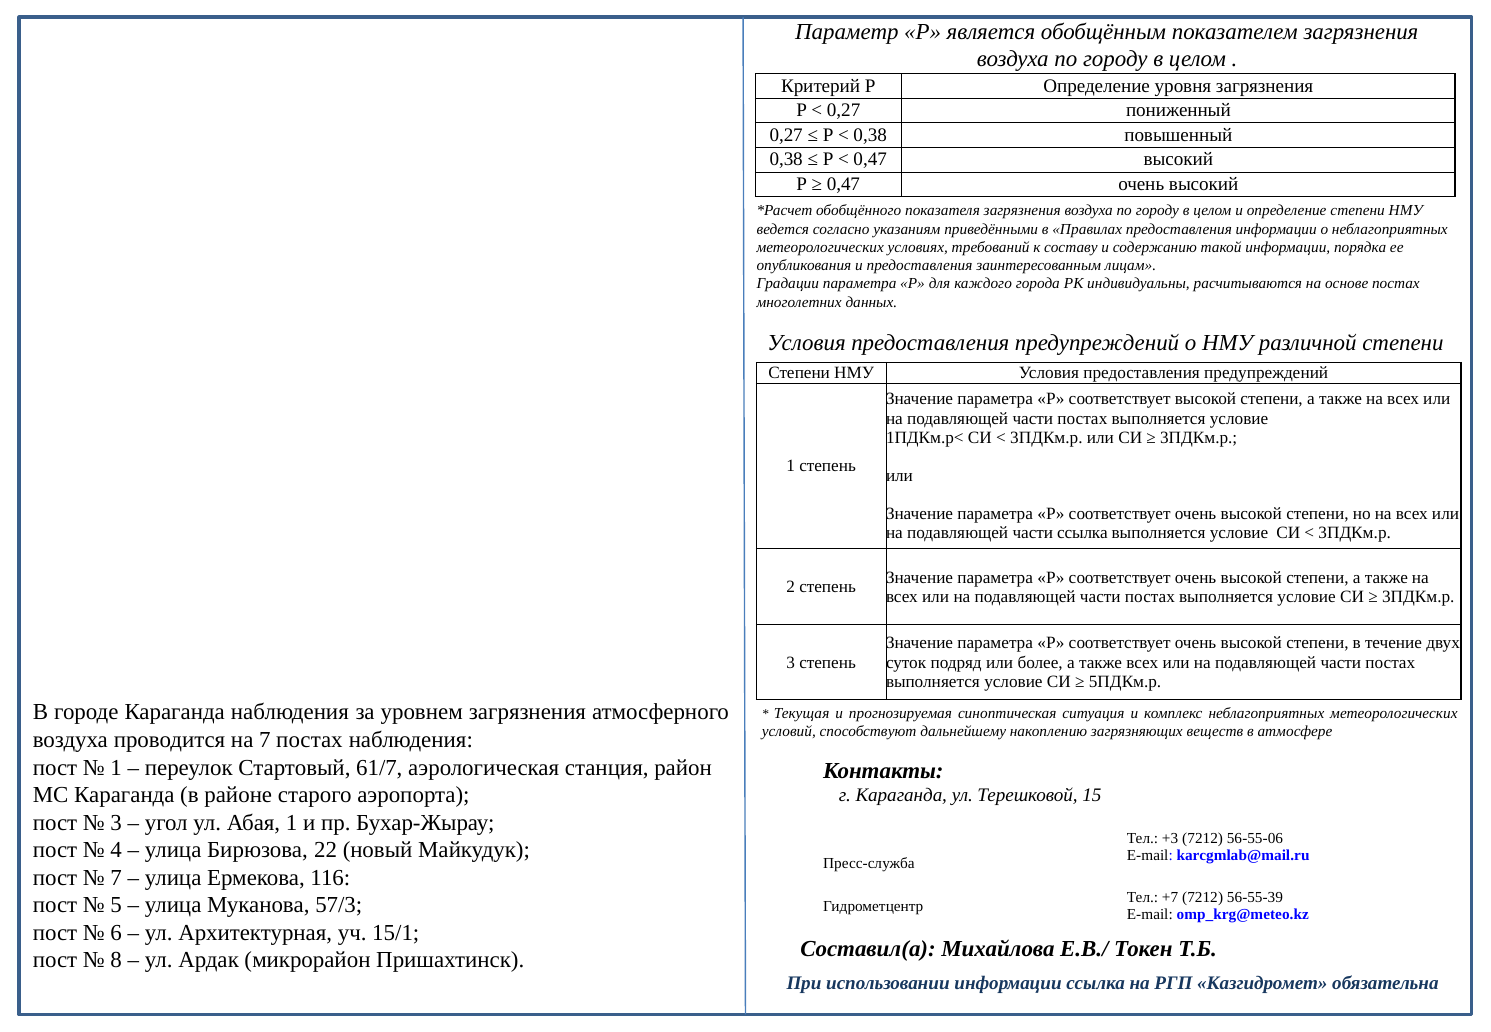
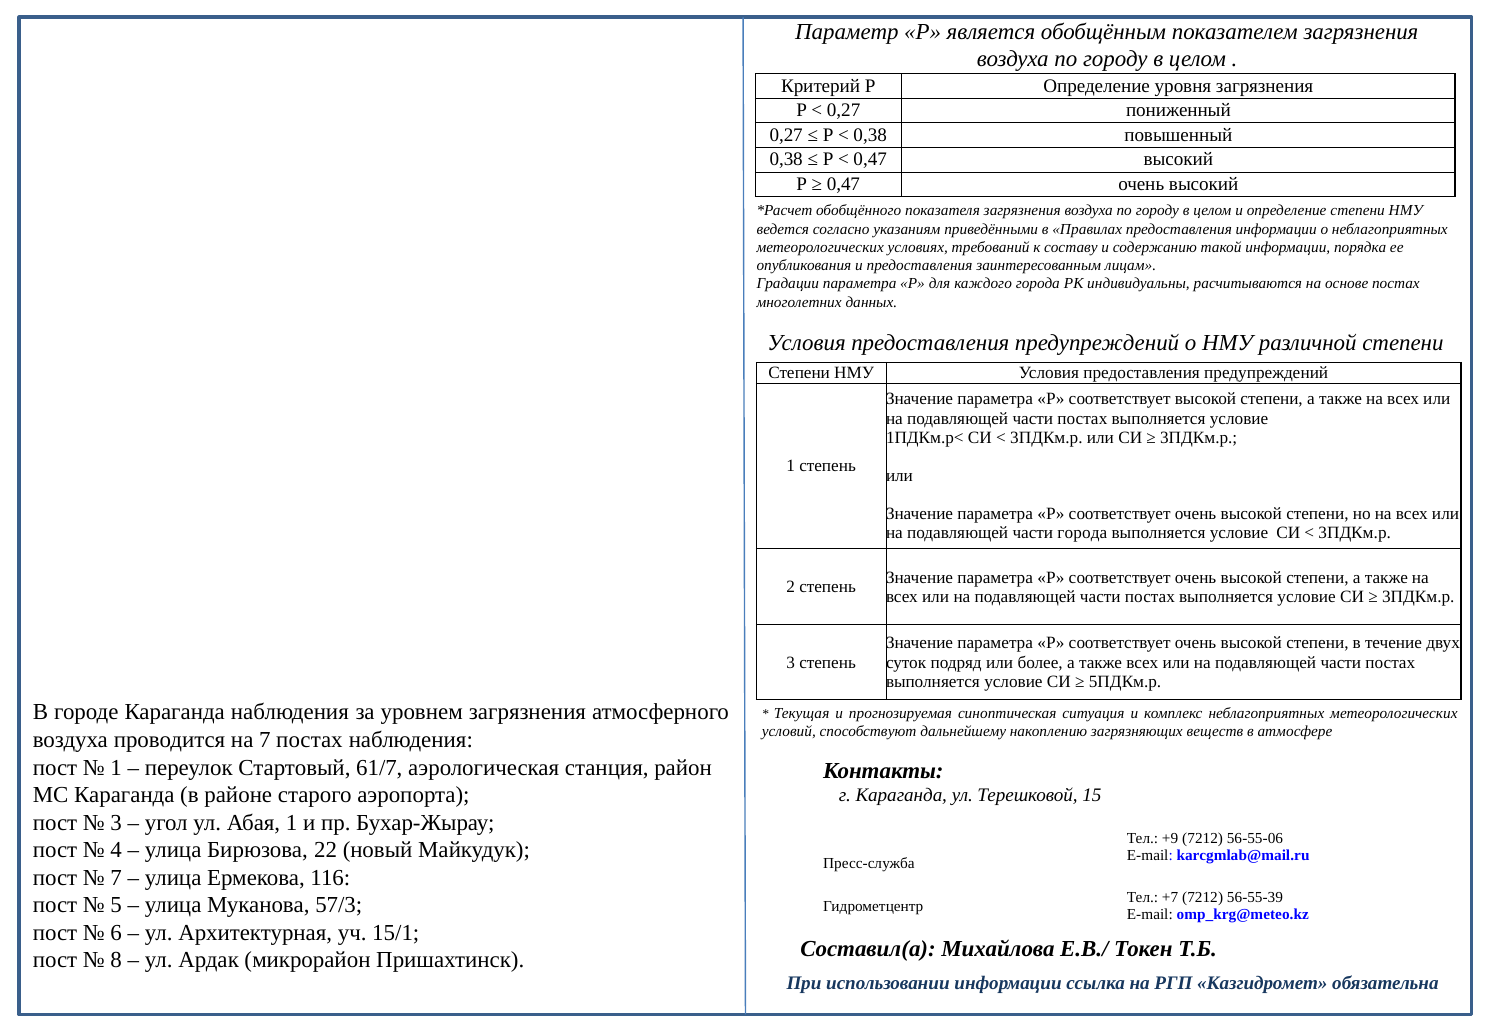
части ссылка: ссылка -> города (1082, 533)
+3: +3 -> +9 (1170, 838)
